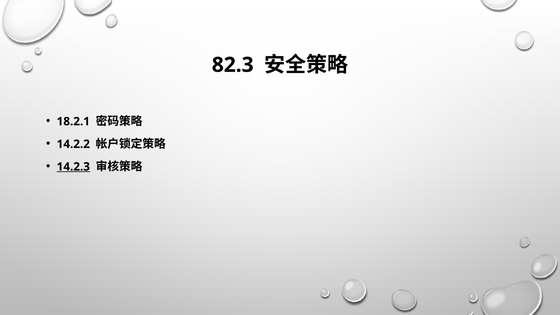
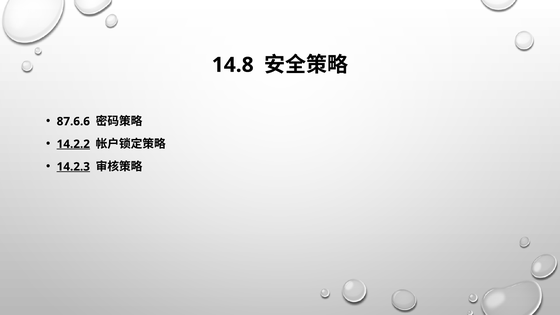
82.3: 82.3 -> 14.8 (233, 65)
18.2.1: 18.2.1 -> 87.6.6 (73, 121)
14.2.2 underline: none -> present (73, 144)
